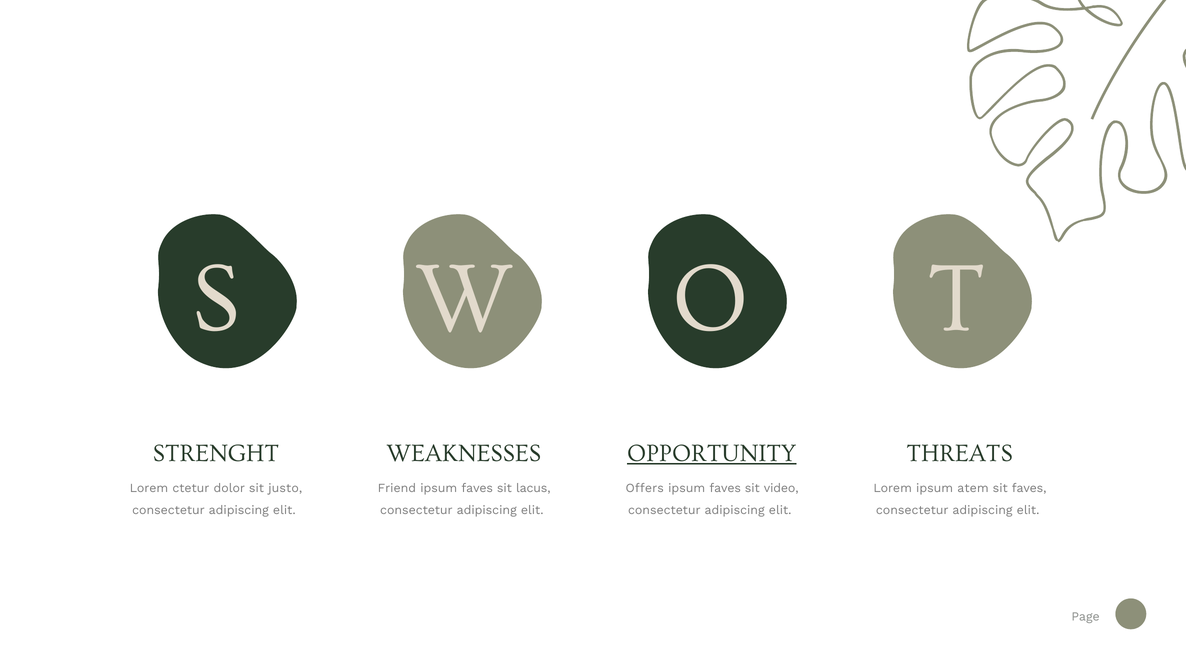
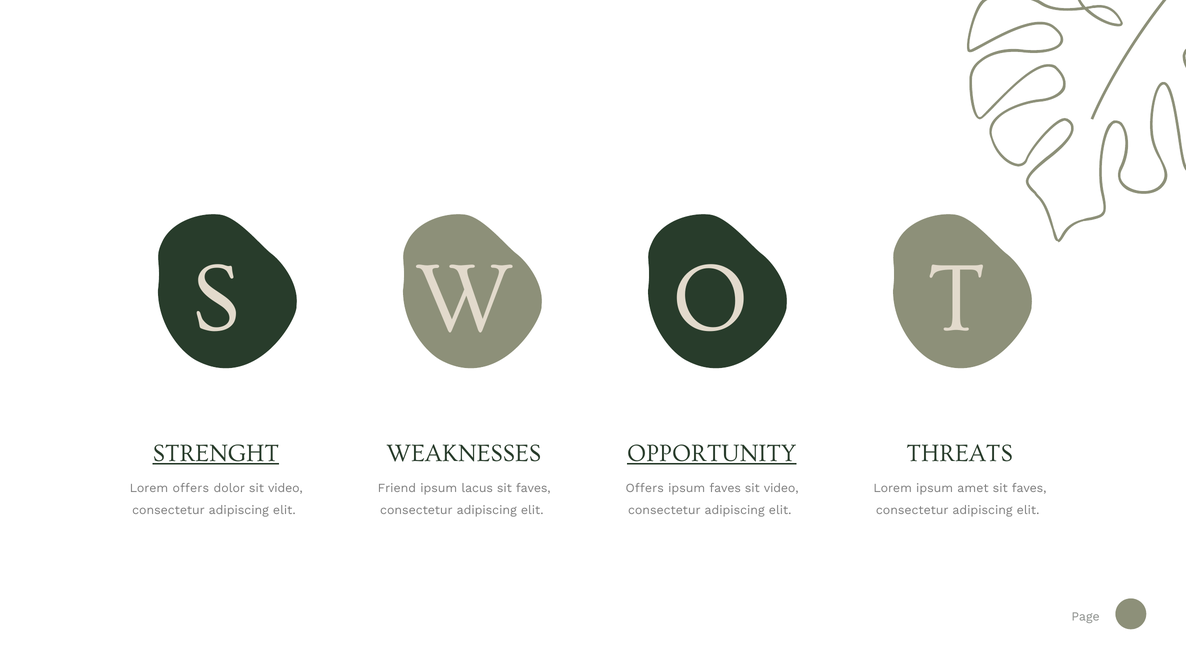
STRENGHT underline: none -> present (216, 453)
Lorem ctetur: ctetur -> offers (191, 488)
dolor sit justo: justo -> video (285, 488)
faves: faves -> lacus (477, 488)
lacus: lacus -> faves (533, 488)
atem: atem -> amet (973, 488)
